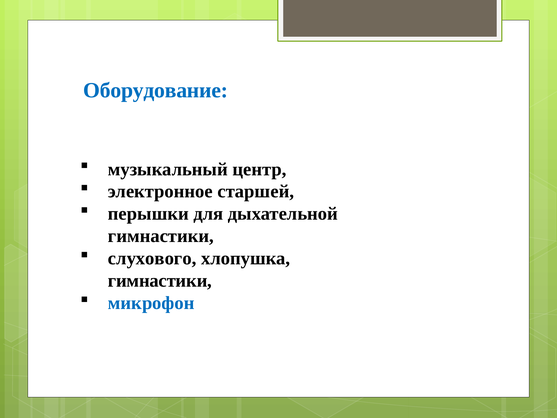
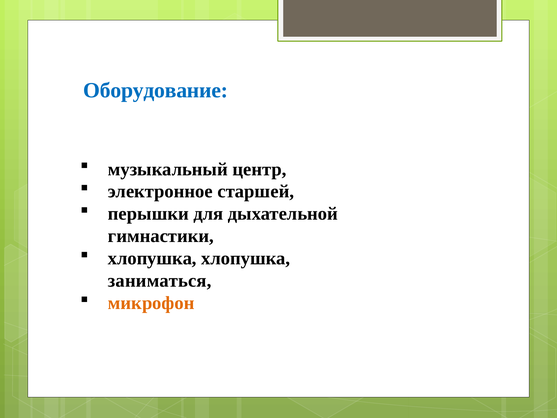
слухового: слухового -> хлопушка (152, 258)
гимнастики: гимнастики -> заниматься (160, 281)
микрофон colour: blue -> orange (151, 303)
